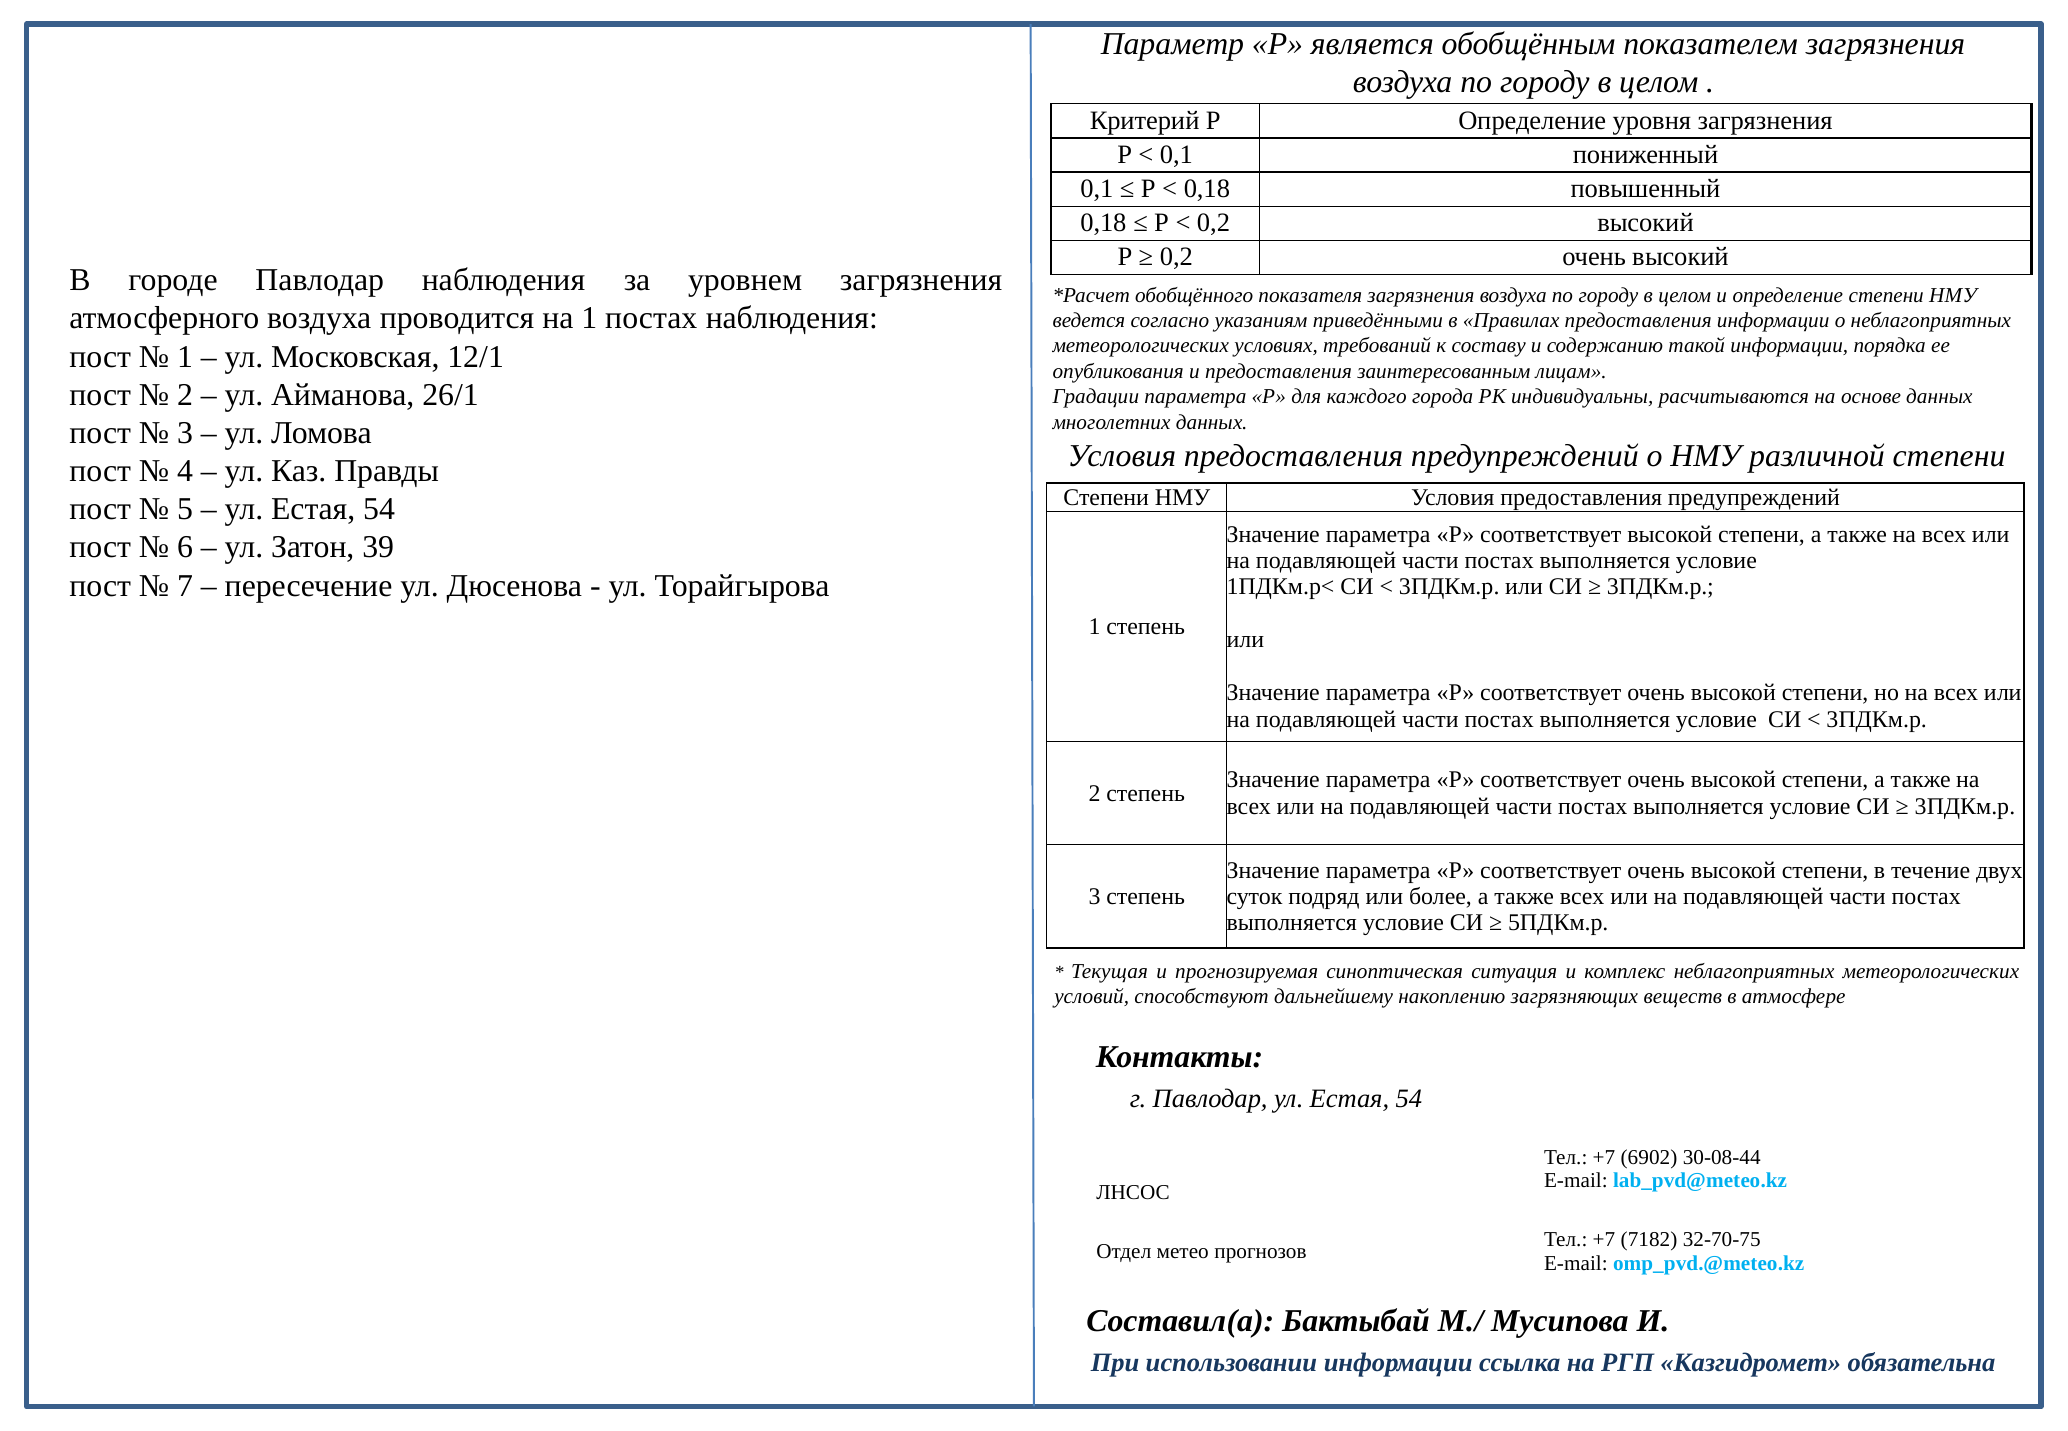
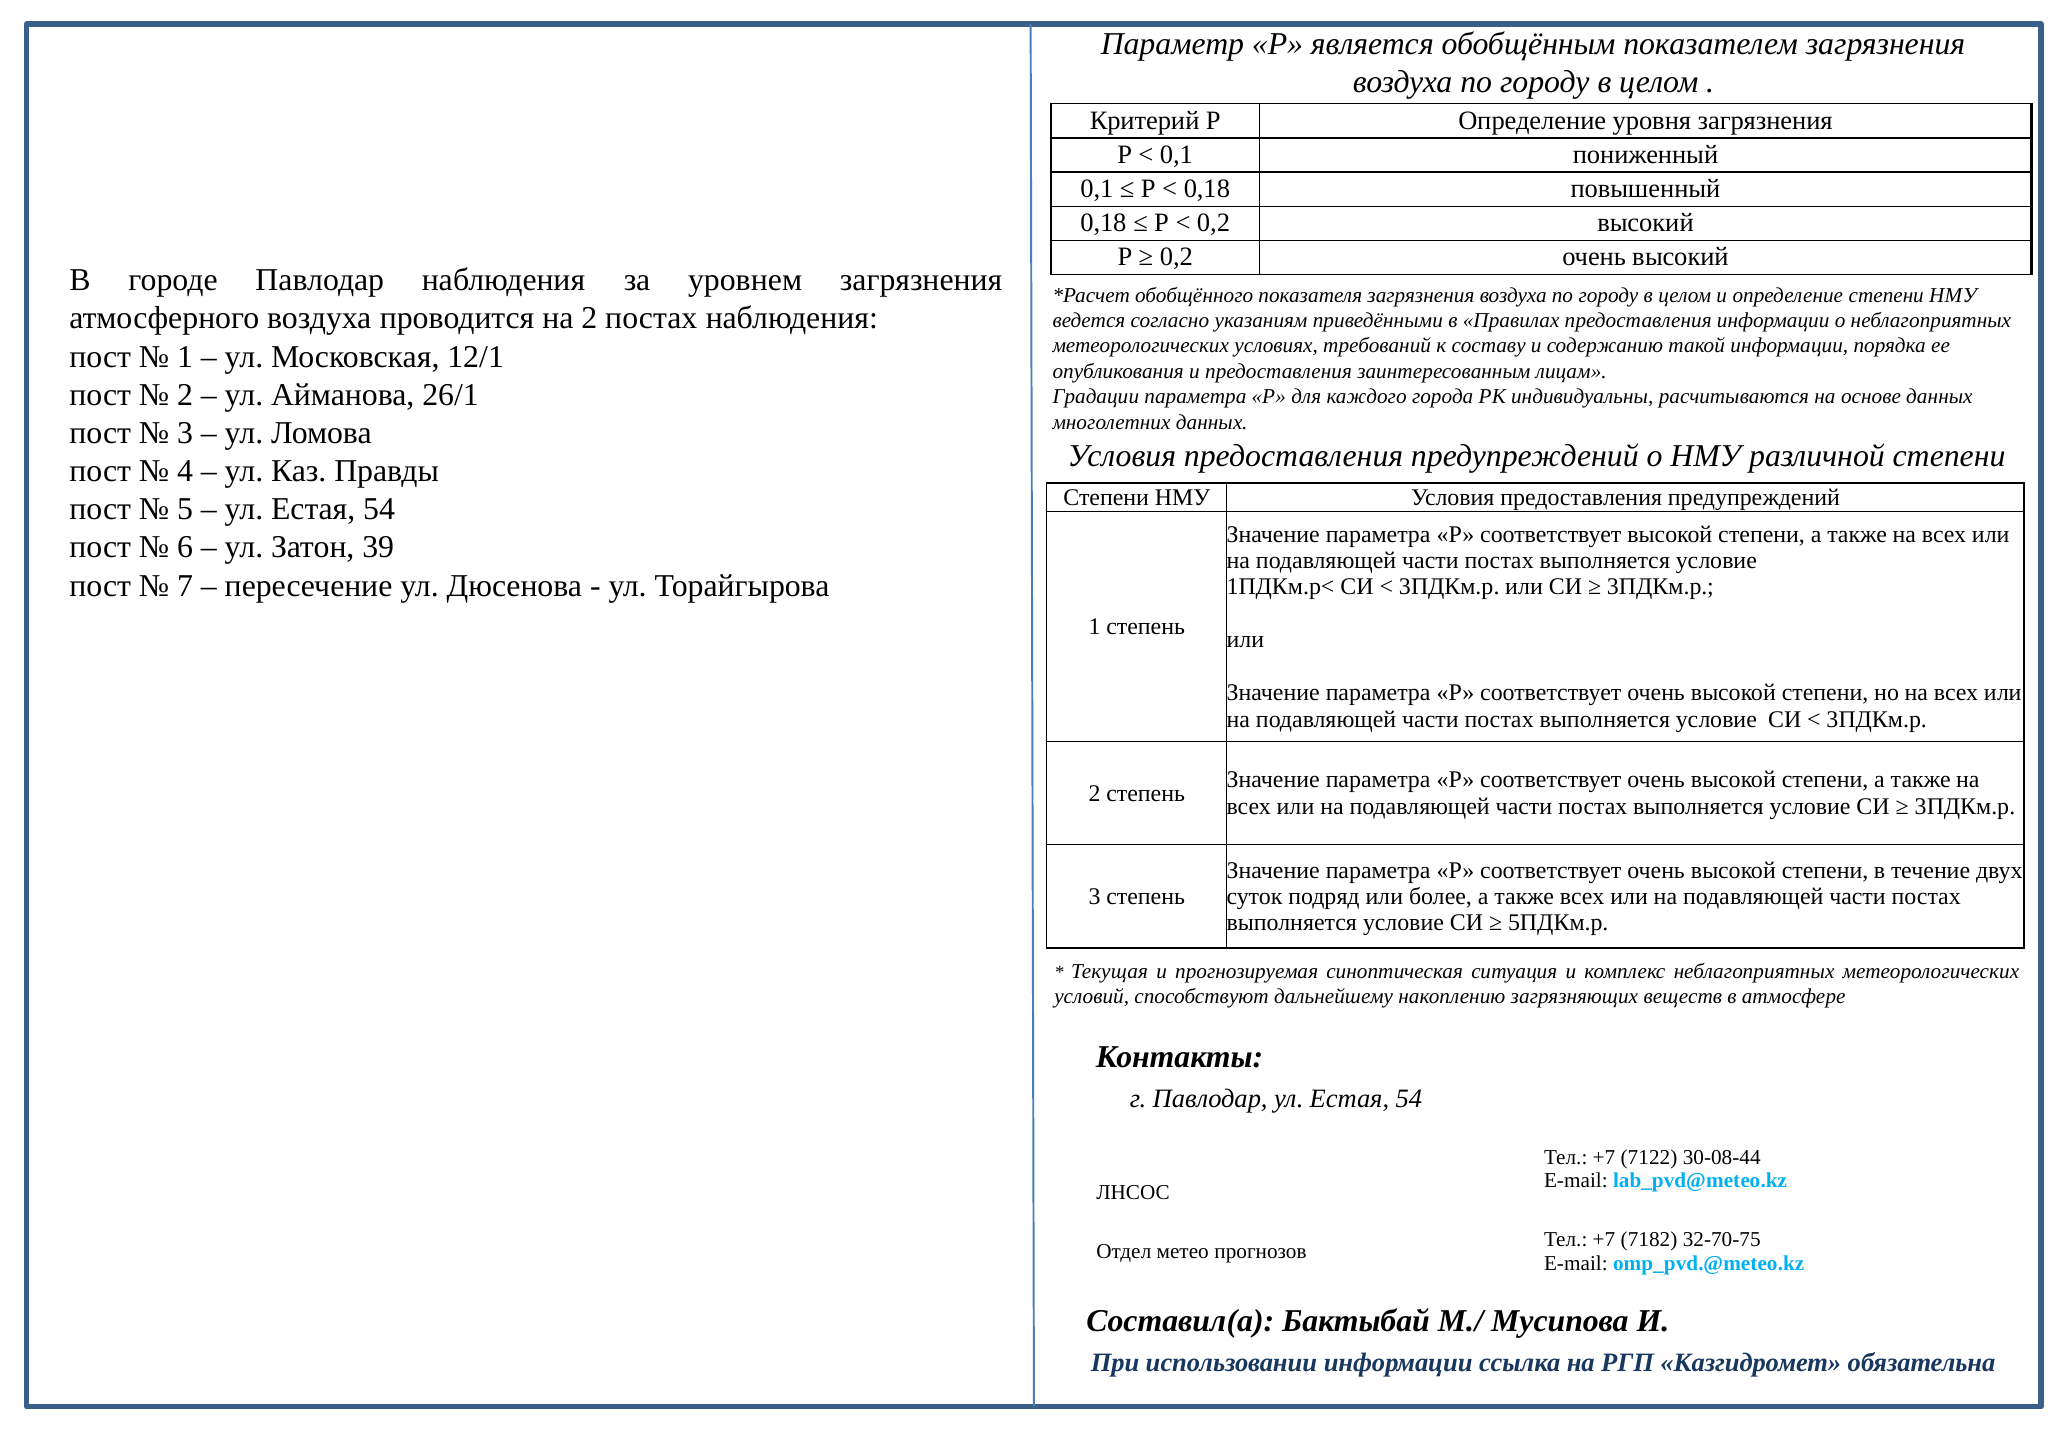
на 1: 1 -> 2 (589, 319)
6902: 6902 -> 7122 (1649, 1158)
